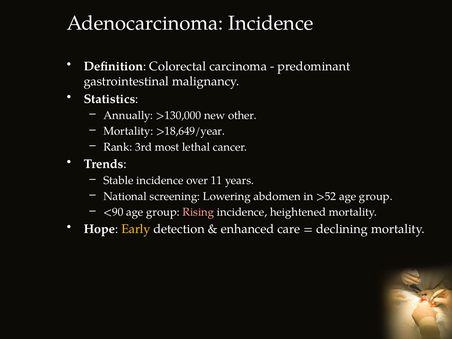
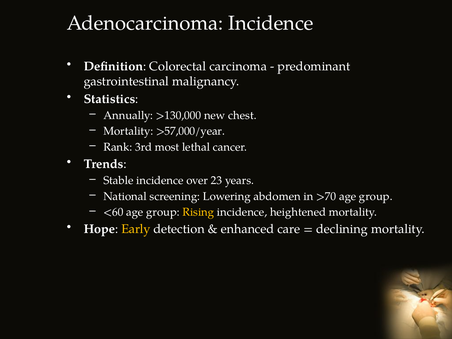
other: other -> chest (242, 115)
>18,649/year: >18,649/year -> >57,000/year (190, 131)
11: 11 -> 23 (217, 180)
>52: >52 -> >70 (326, 196)
<90: <90 -> <60 (113, 212)
Rising colour: pink -> yellow (198, 212)
